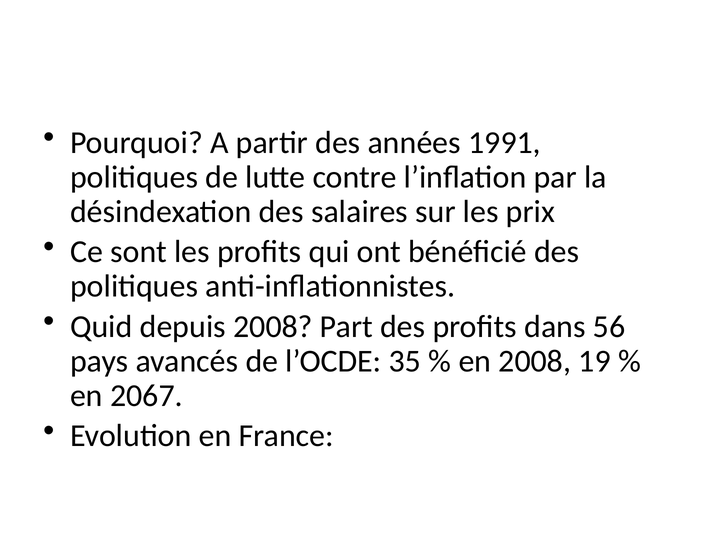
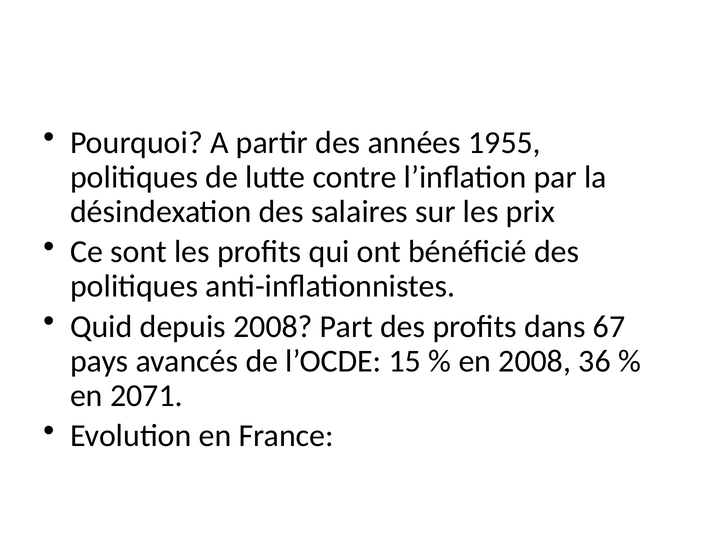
1991: 1991 -> 1955 (504, 143)
56: 56 -> 67 (609, 327)
35: 35 -> 15 (405, 361)
19: 19 -> 36 (595, 361)
2067: 2067 -> 2071 (146, 396)
